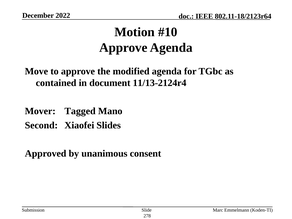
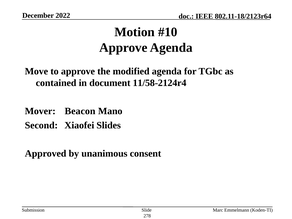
11/13-2124r4: 11/13-2124r4 -> 11/58-2124r4 (160, 83)
Tagged: Tagged -> Beacon (80, 111)
